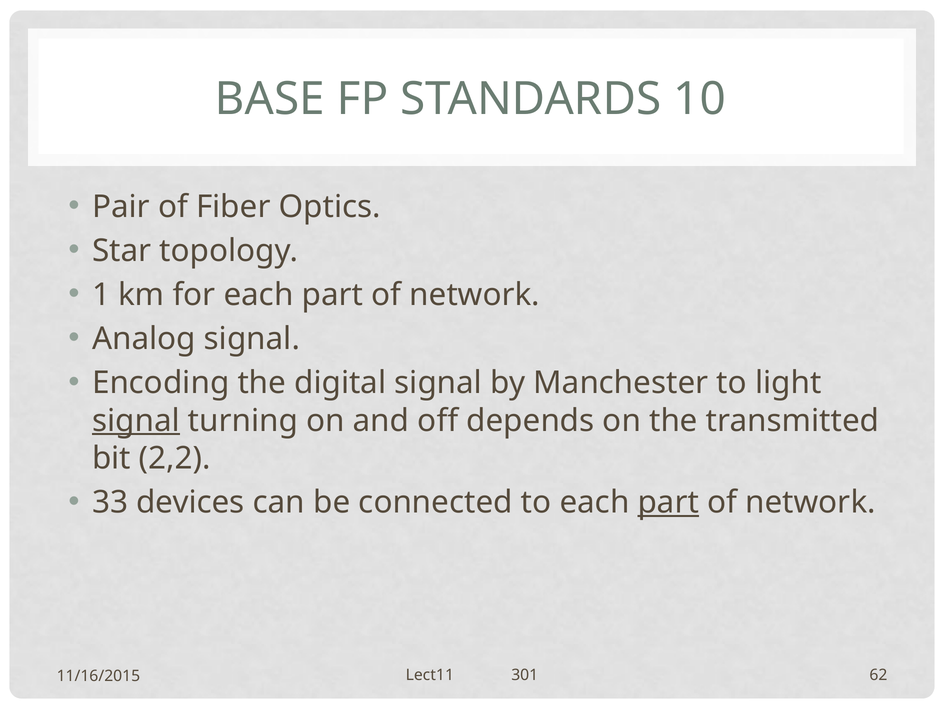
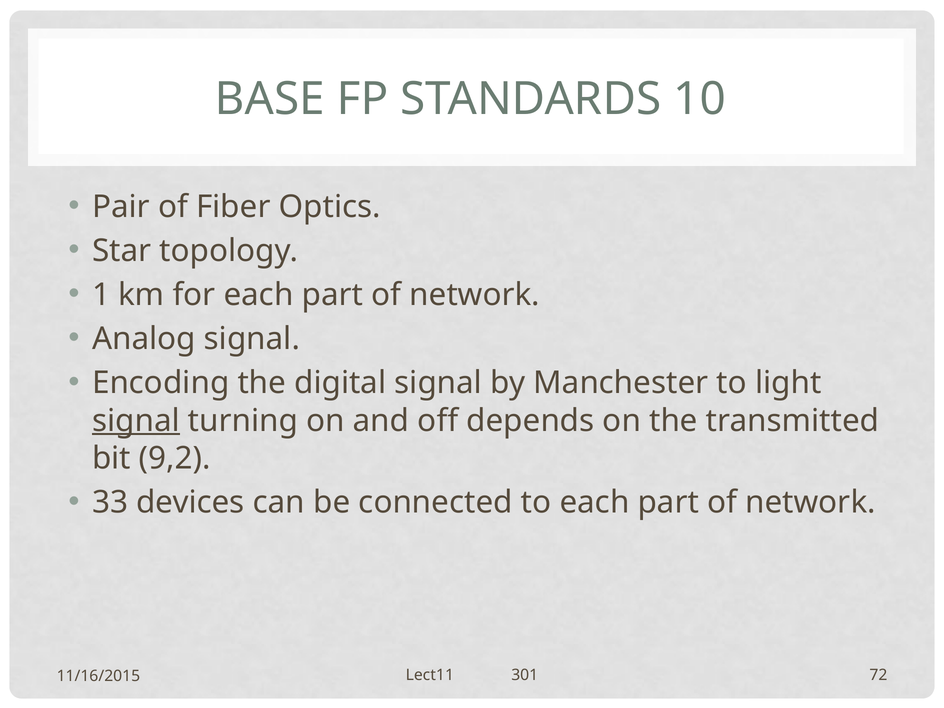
2,2: 2,2 -> 9,2 (175, 458)
part underline: present -> none (668, 502)
62: 62 -> 72 (878, 675)
